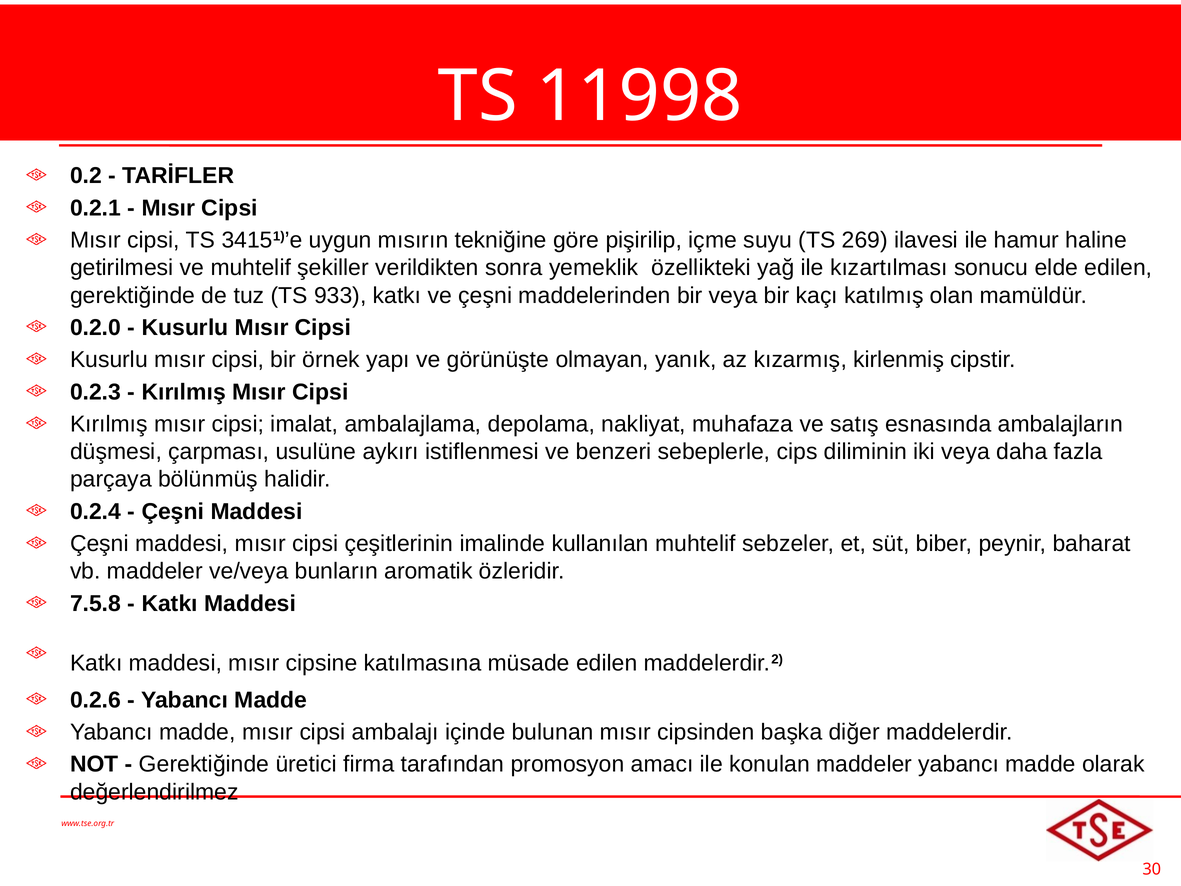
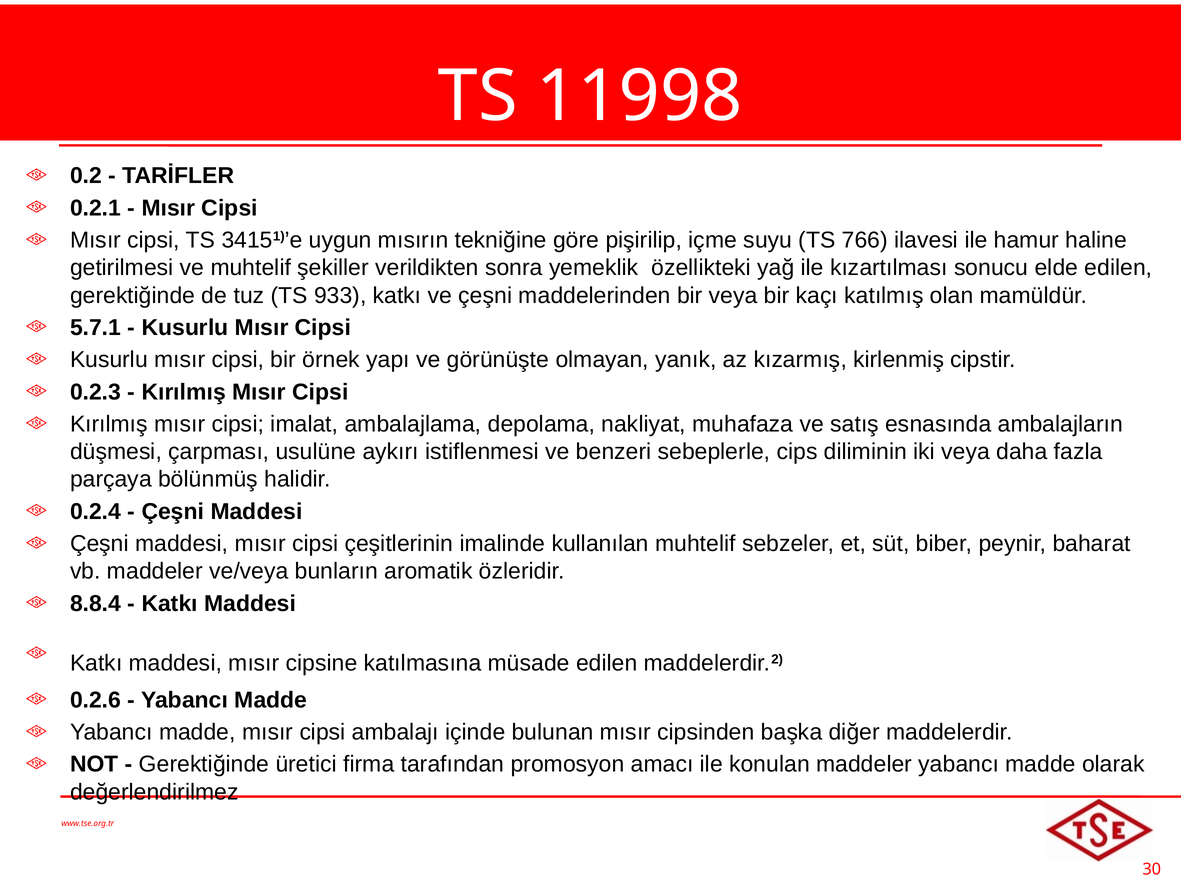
269: 269 -> 766 (865, 240)
0.2.0: 0.2.0 -> 5.7.1 (96, 328)
7.5.8: 7.5.8 -> 8.8.4 (96, 603)
